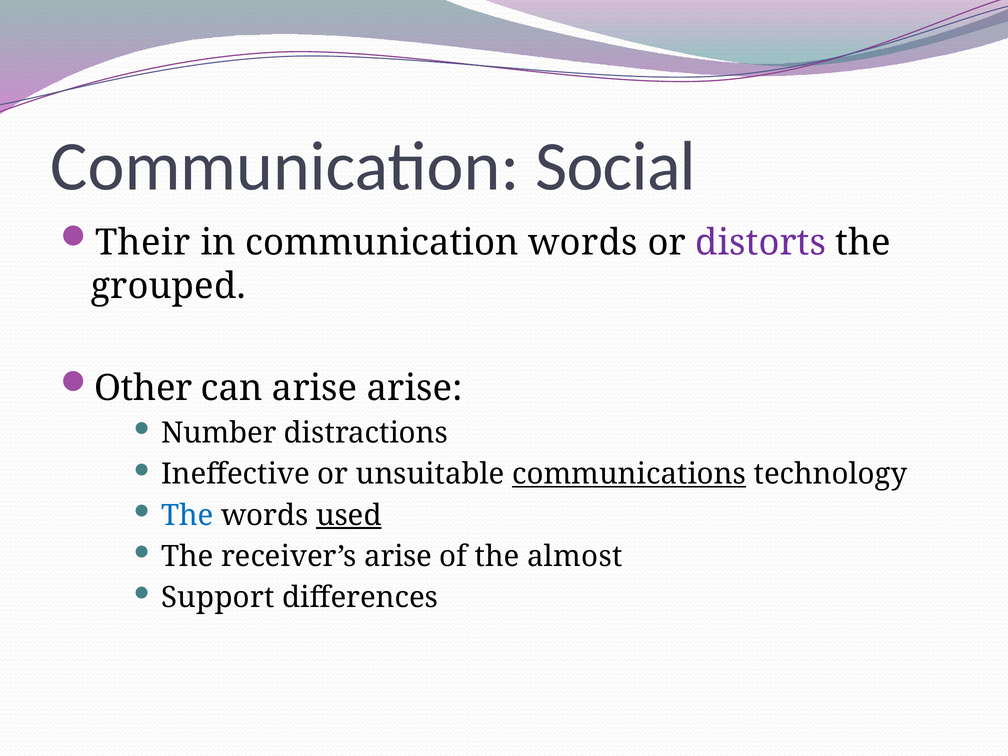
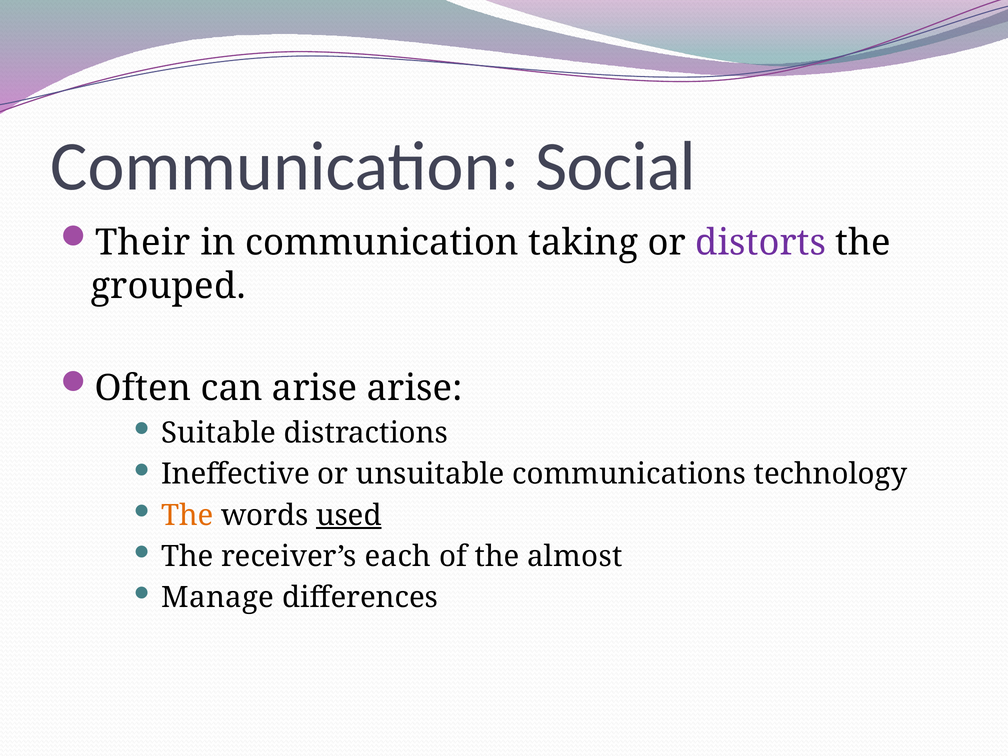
communication words: words -> taking (583, 243)
Other: Other -> Often (143, 388)
Number: Number -> Suitable (219, 433)
communications underline: present -> none (629, 474)
The colour: blue -> orange (187, 515)
receiver’s arise: arise -> each (398, 556)
Support: Support -> Manage (218, 598)
